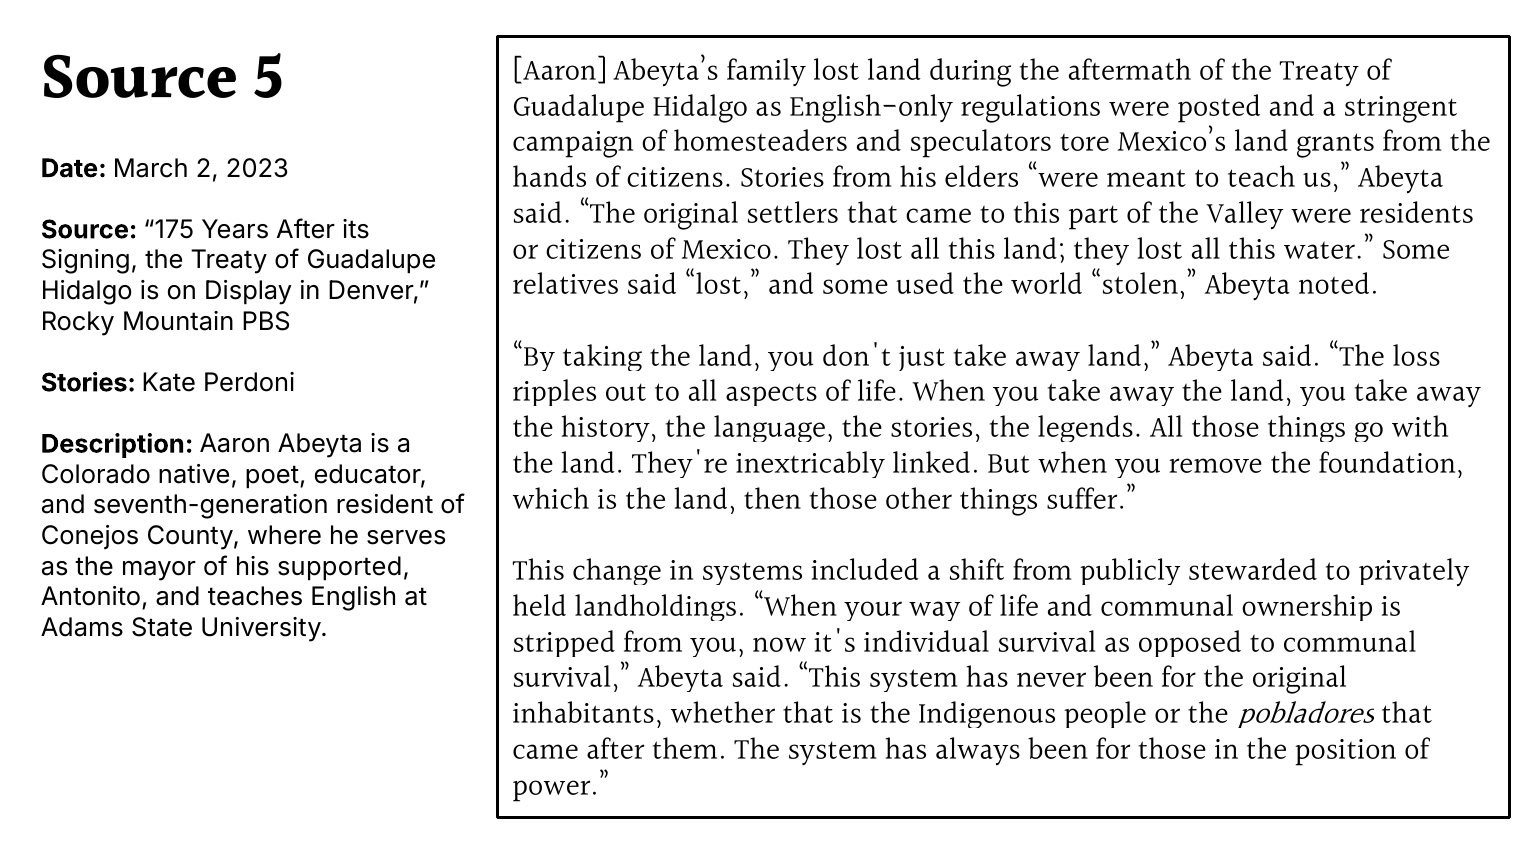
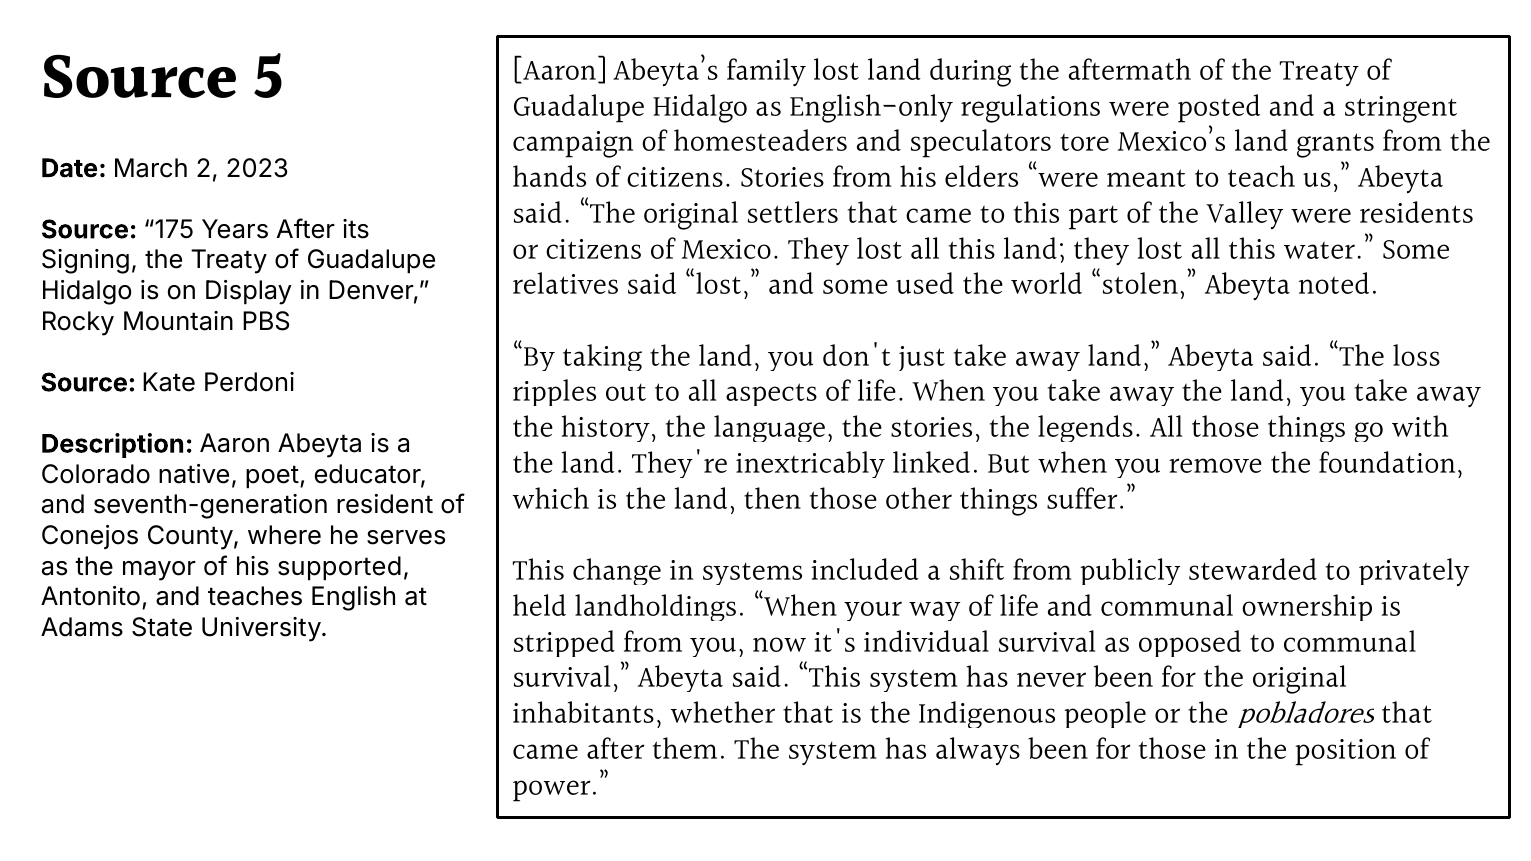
Stories: Stories -> Source (88, 383)
